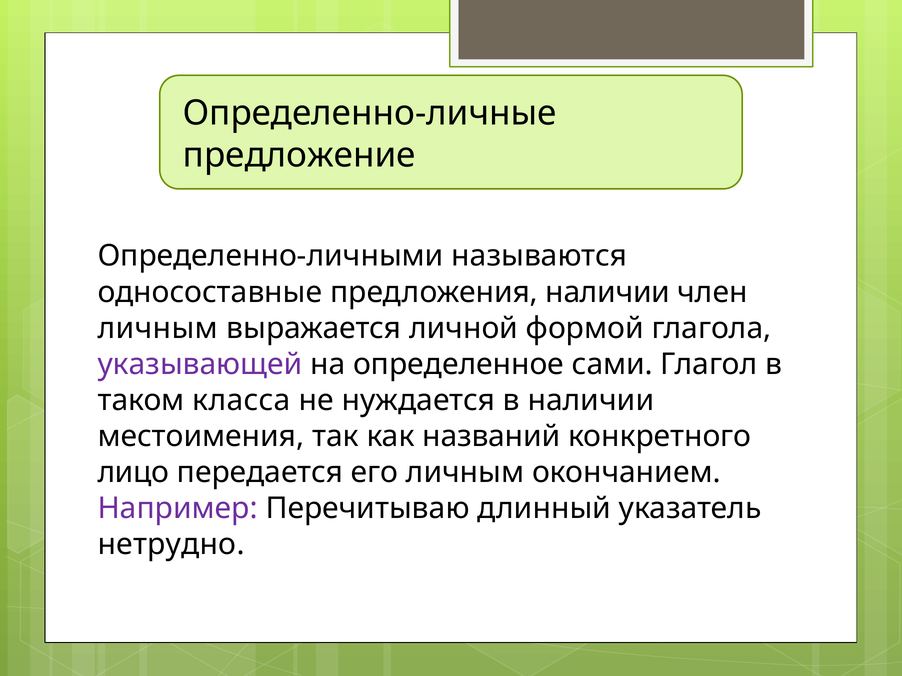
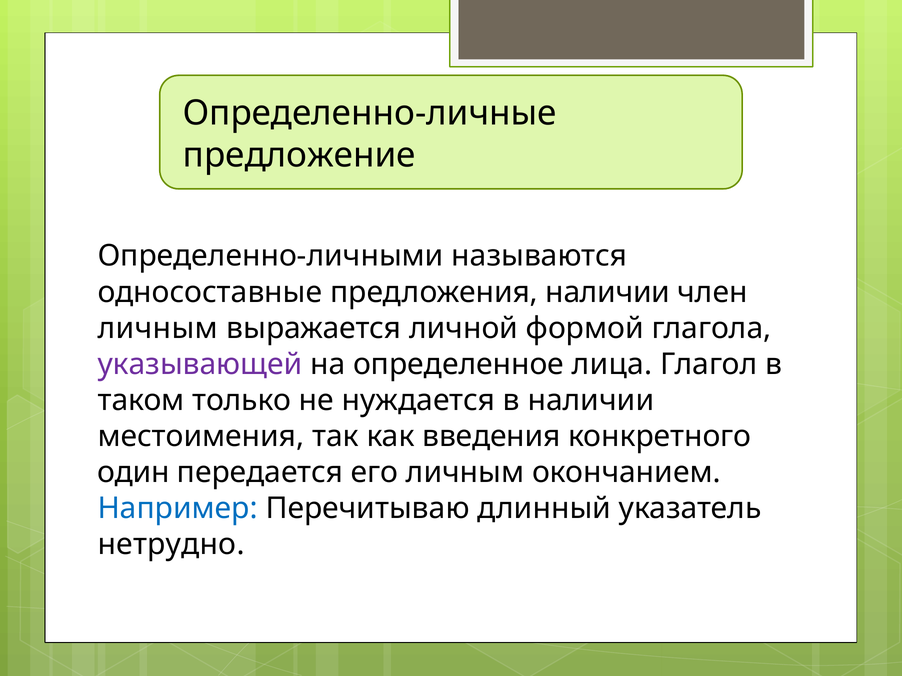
сами: сами -> лица (612, 365)
класса: класса -> только (242, 401)
названий: названий -> введения (491, 437)
лицо: лицо -> один (133, 473)
Например colour: purple -> blue (178, 509)
